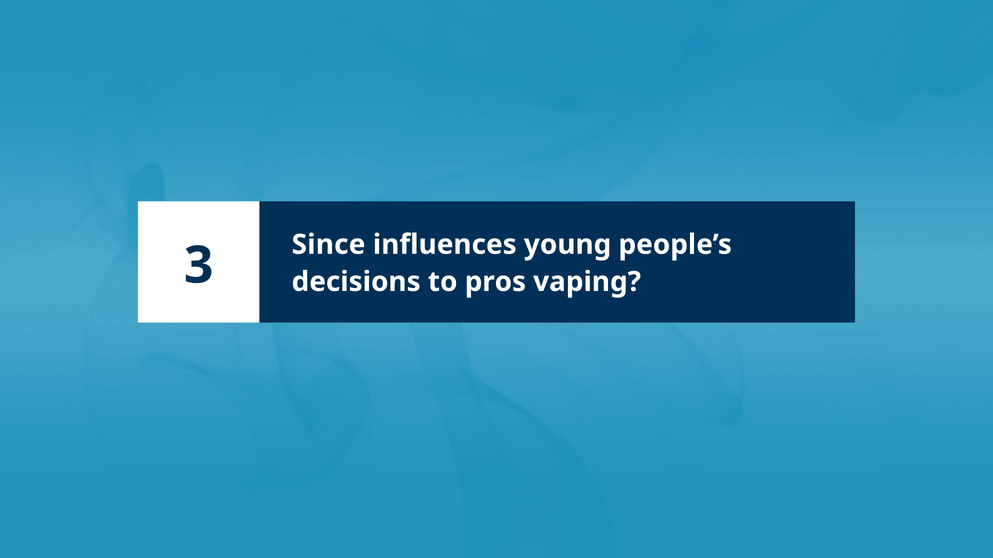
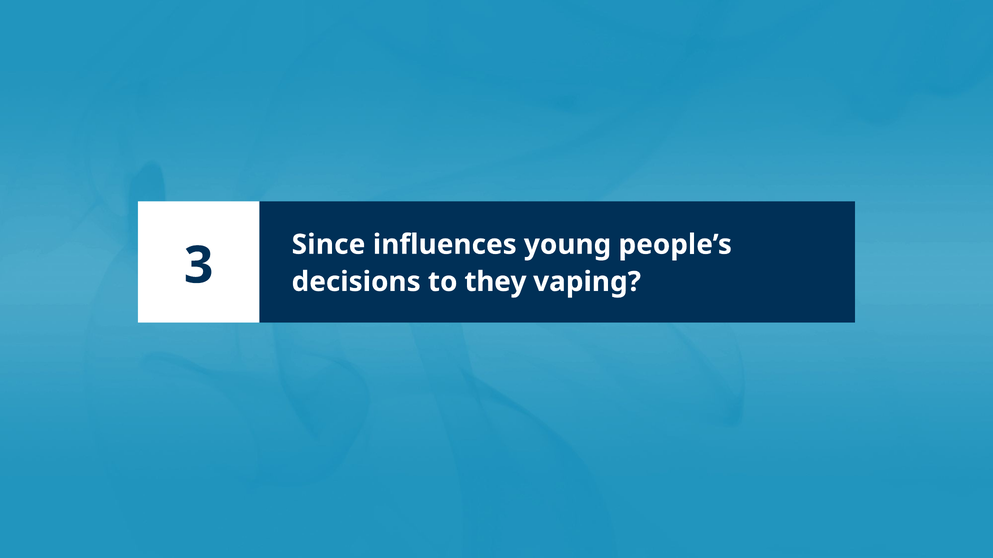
pros: pros -> they (495, 282)
